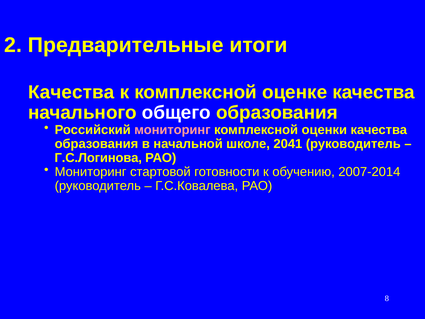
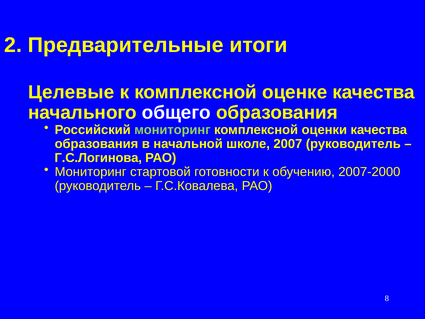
Качества: Качества -> Целевые (71, 92)
мониторинг colour: pink -> light green (172, 130)
2041: 2041 -> 2007 (288, 144)
2007-2014: 2007-2014 -> 2007-2000 (369, 172)
